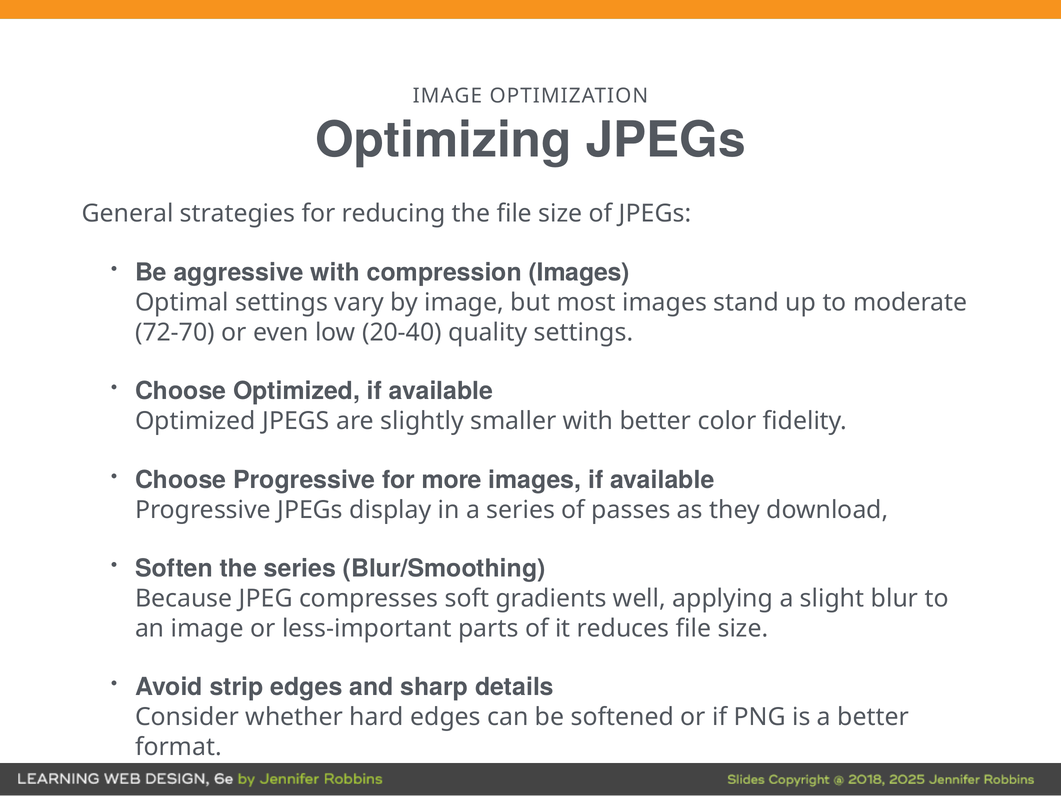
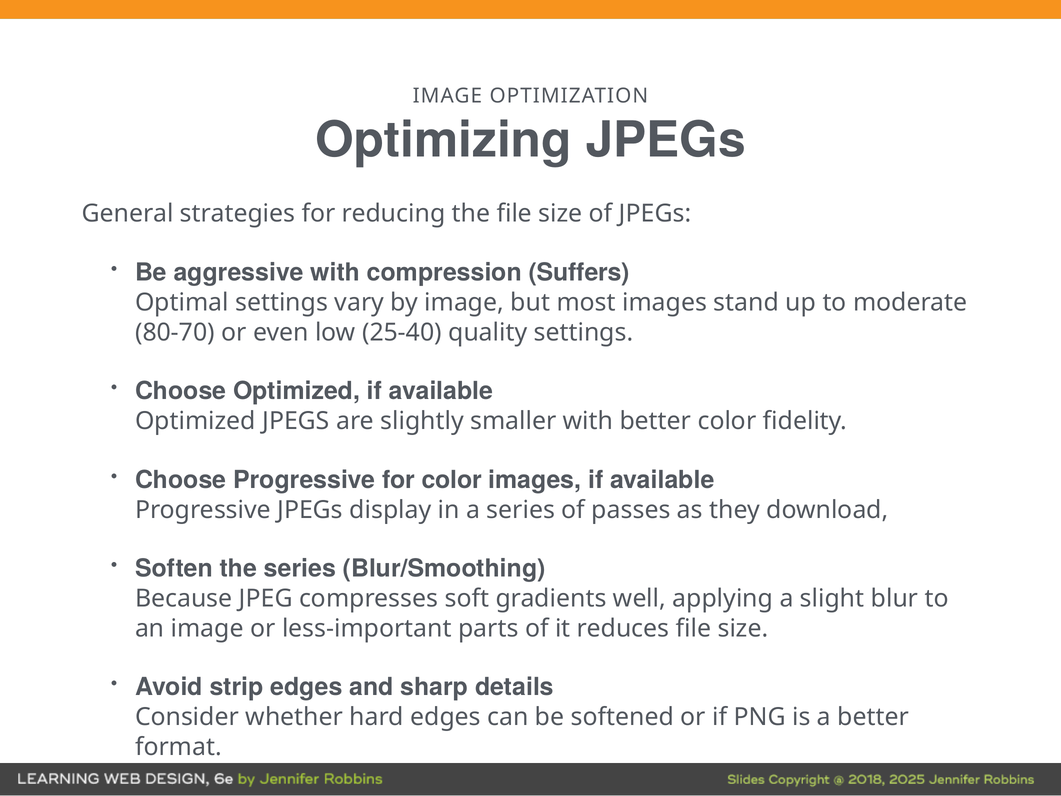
compression Images: Images -> Suffers (579, 273)
72-70: 72-70 -> 80-70 (175, 332)
20-40: 20-40 -> 25-40 (402, 332)
for more: more -> color (452, 480)
